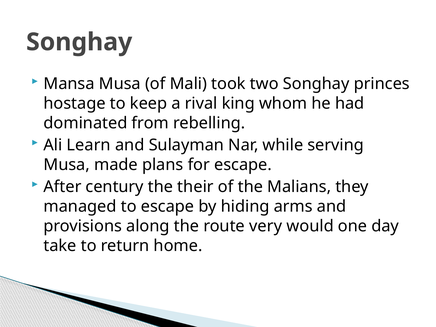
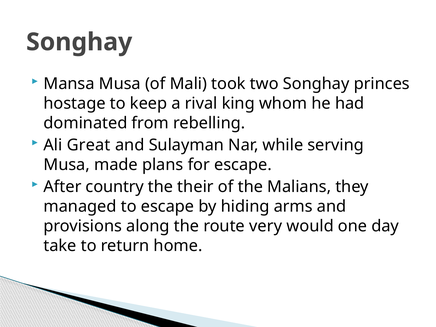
Learn: Learn -> Great (89, 145)
century: century -> country (115, 187)
